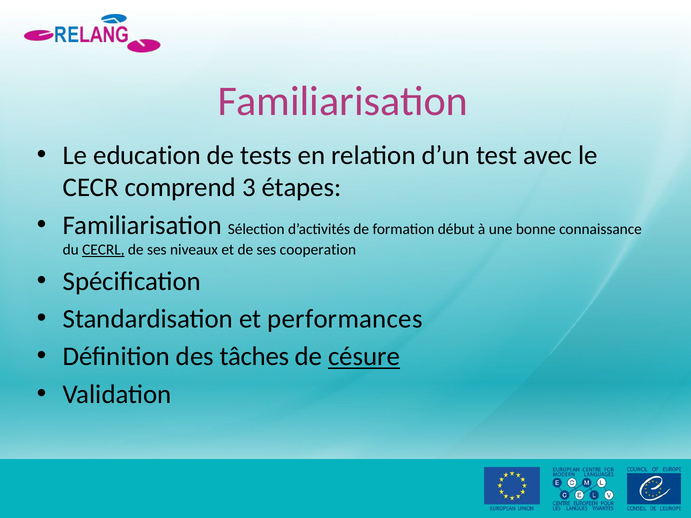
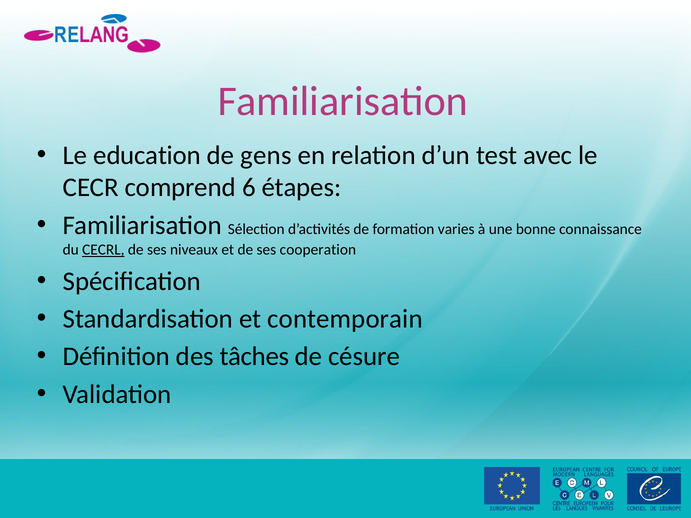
tests: tests -> gens (266, 155)
3: 3 -> 6 (249, 188)
début: début -> varies (456, 229)
performances: performances -> contemporain (345, 319)
césure underline: present -> none (364, 357)
